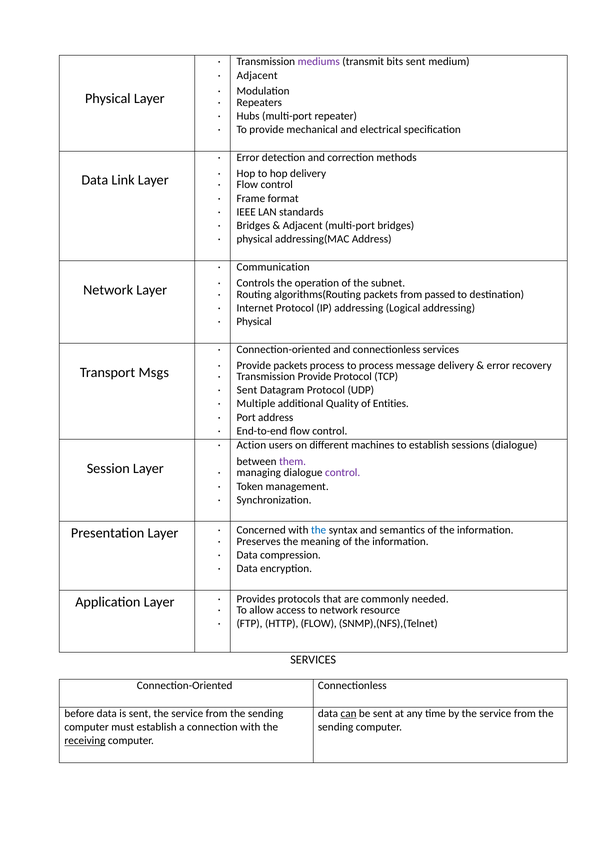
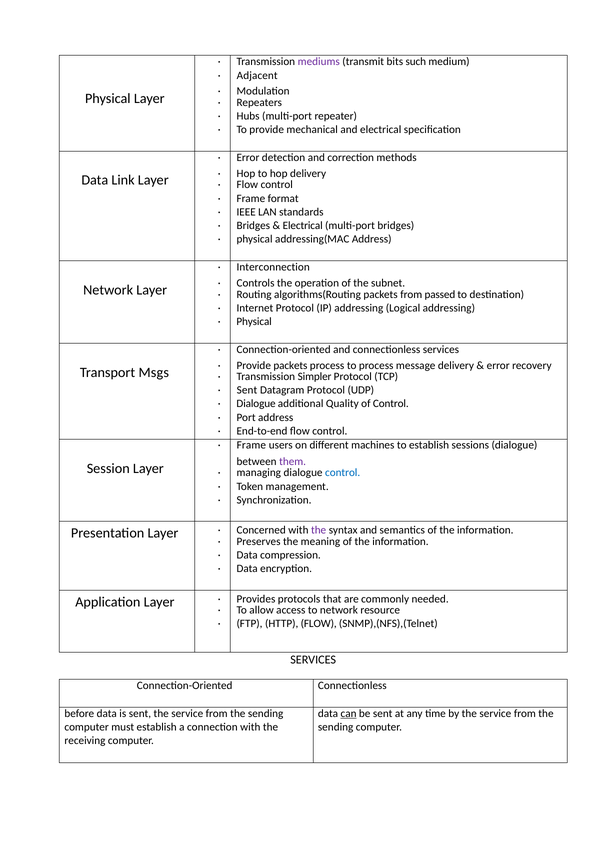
bits sent: sent -> such (416, 62)
Adjacent: Adjacent -> Electrical (303, 225)
Communication: Communication -> Interconnection (273, 267)
Transmission Provide: Provide -> Simpler (315, 377)
Multiple: Multiple -> Dialogue (256, 404)
of Entities: Entities -> Control (391, 404)
Action: Action -> Frame (251, 445)
control colour: purple -> blue (343, 472)
the colour: blue -> purple (319, 530)
receiving underline: present -> none (85, 740)
